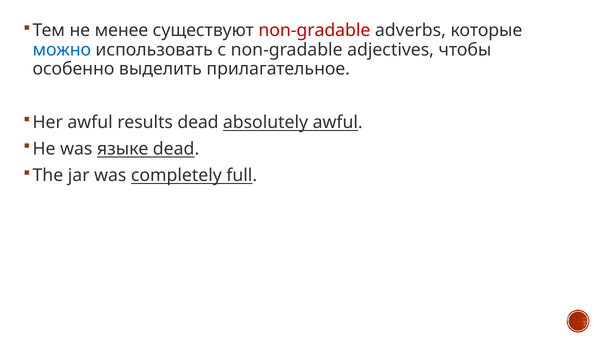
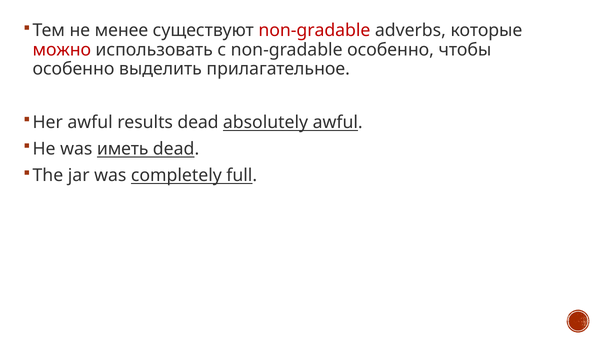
можно colour: blue -> red (62, 50)
non-gradable adjeсtives: adjeсtives -> особенно (391, 50)
языке: языке -> иметь (123, 149)
